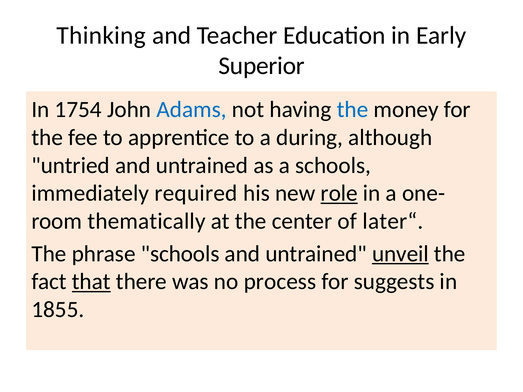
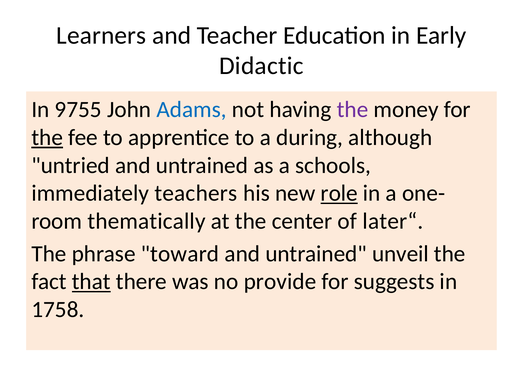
Thinking: Thinking -> Learners (101, 35)
Superior: Superior -> Didactic (261, 66)
1754: 1754 -> 9755 (78, 110)
the colour: blue -> purple (352, 110)
the underline: none -> present (47, 138)
required: required -> teachers (196, 193)
phrase schools: schools -> toward (180, 254)
unveil underline: present -> none (400, 254)
process: process -> provide (280, 282)
1855: 1855 -> 1758 (58, 310)
